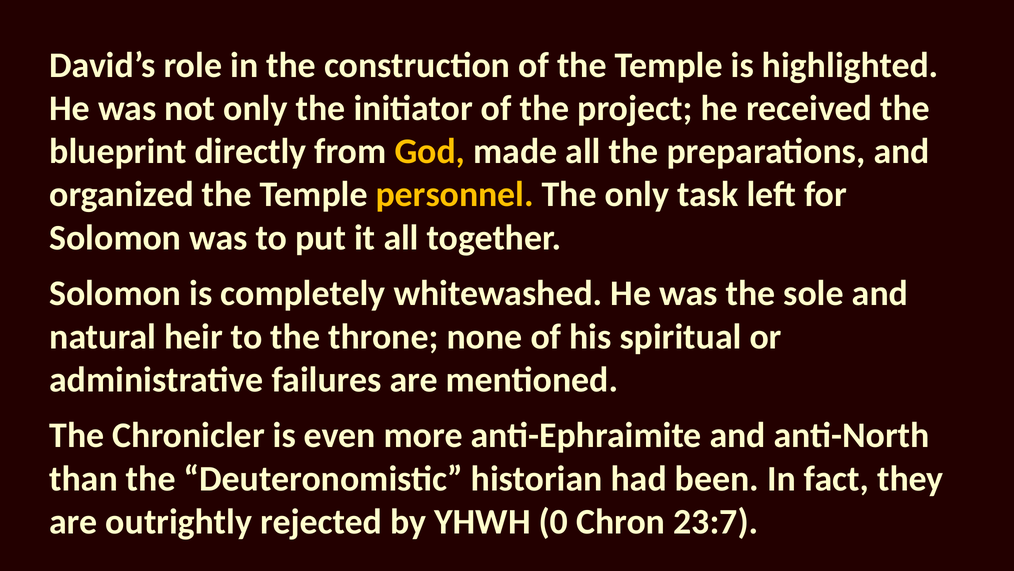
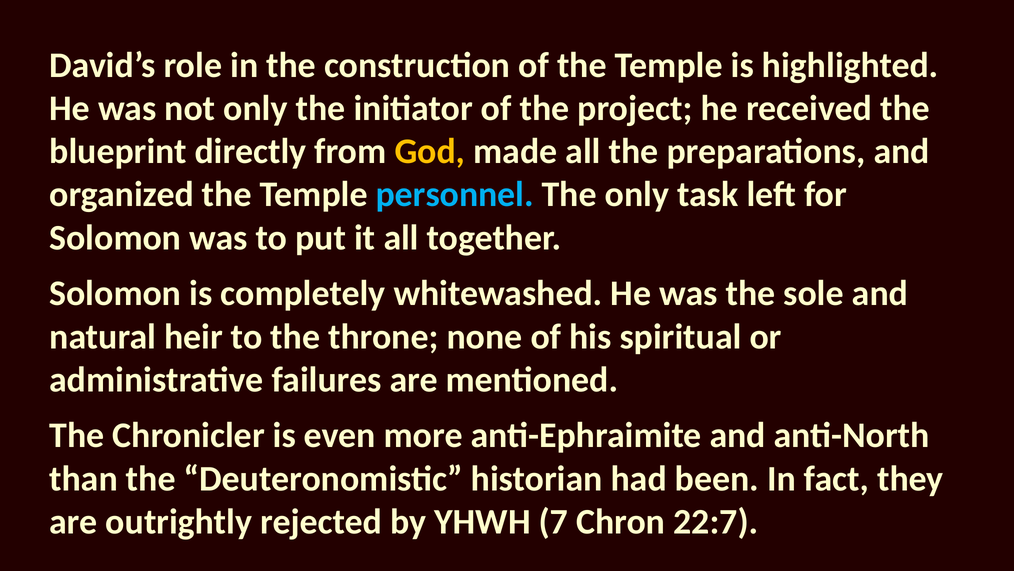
personnel colour: yellow -> light blue (455, 194)
0: 0 -> 7 (553, 521)
23:7: 23:7 -> 22:7 (716, 521)
